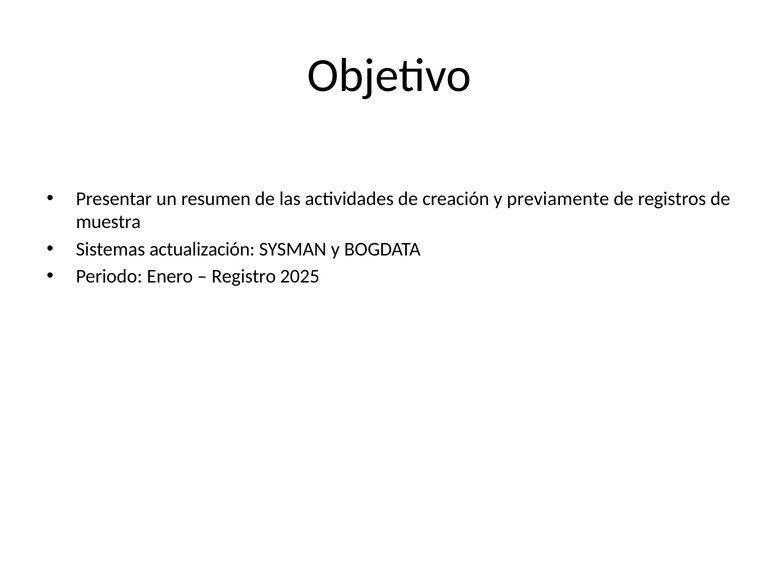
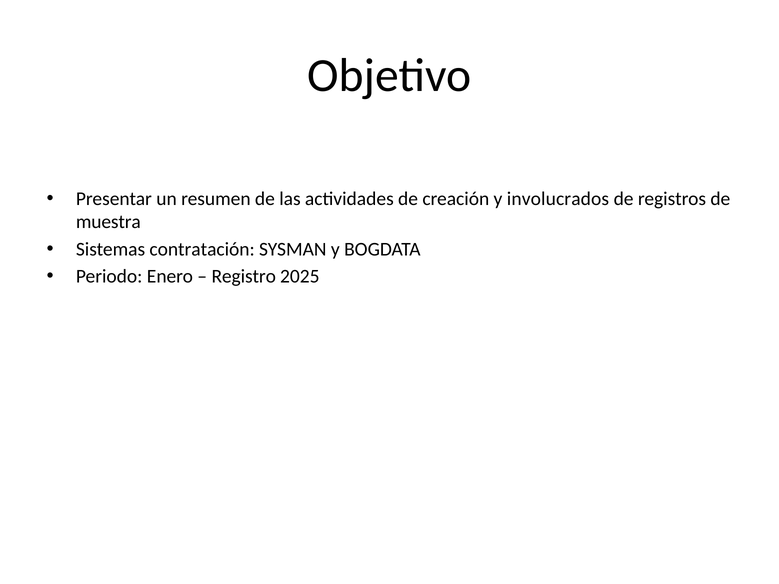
previamente: previamente -> involucrados (558, 199)
actualización: actualización -> contratación (202, 249)
